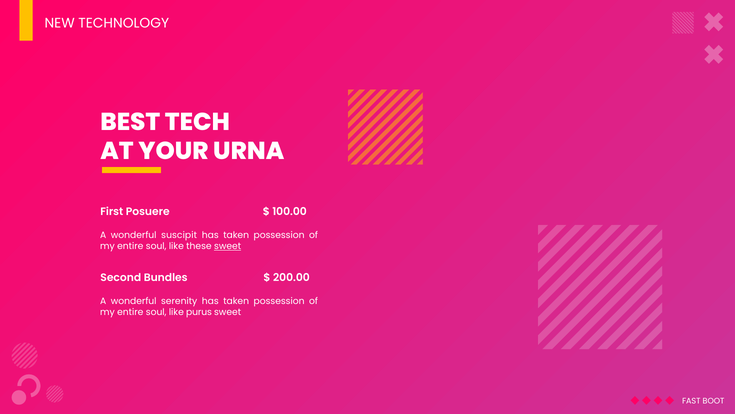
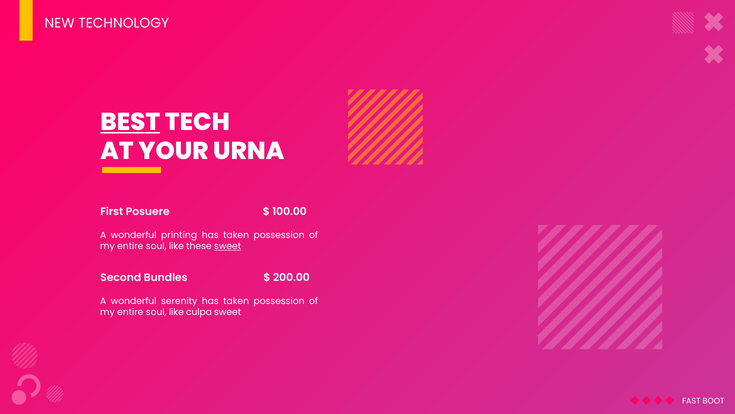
BEST underline: none -> present (130, 122)
suscipit: suscipit -> printing (179, 235)
purus: purus -> culpa (199, 312)
